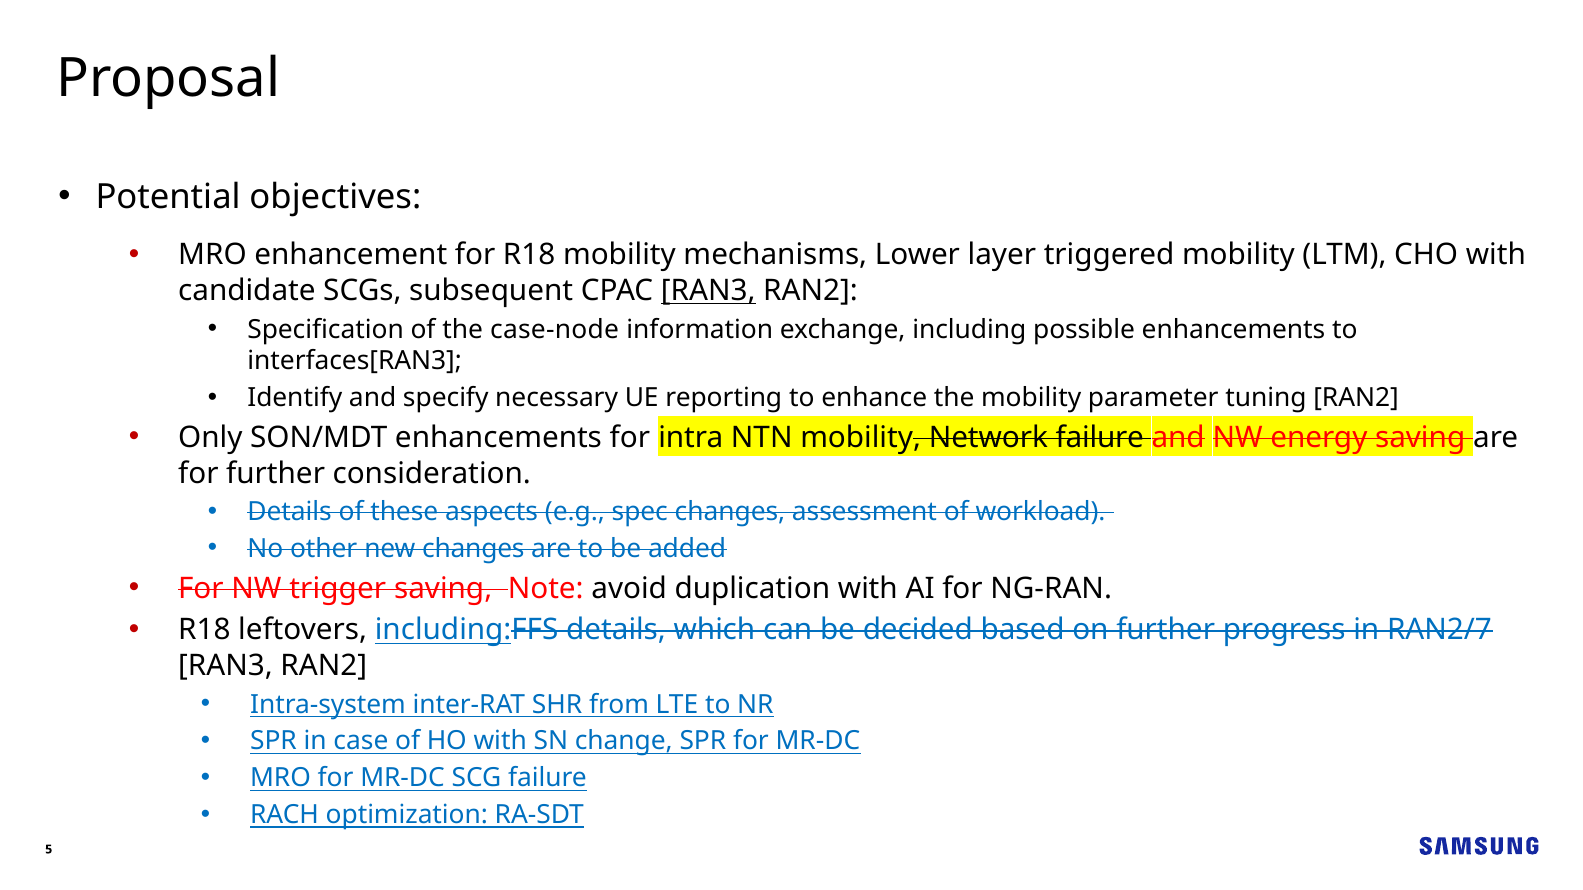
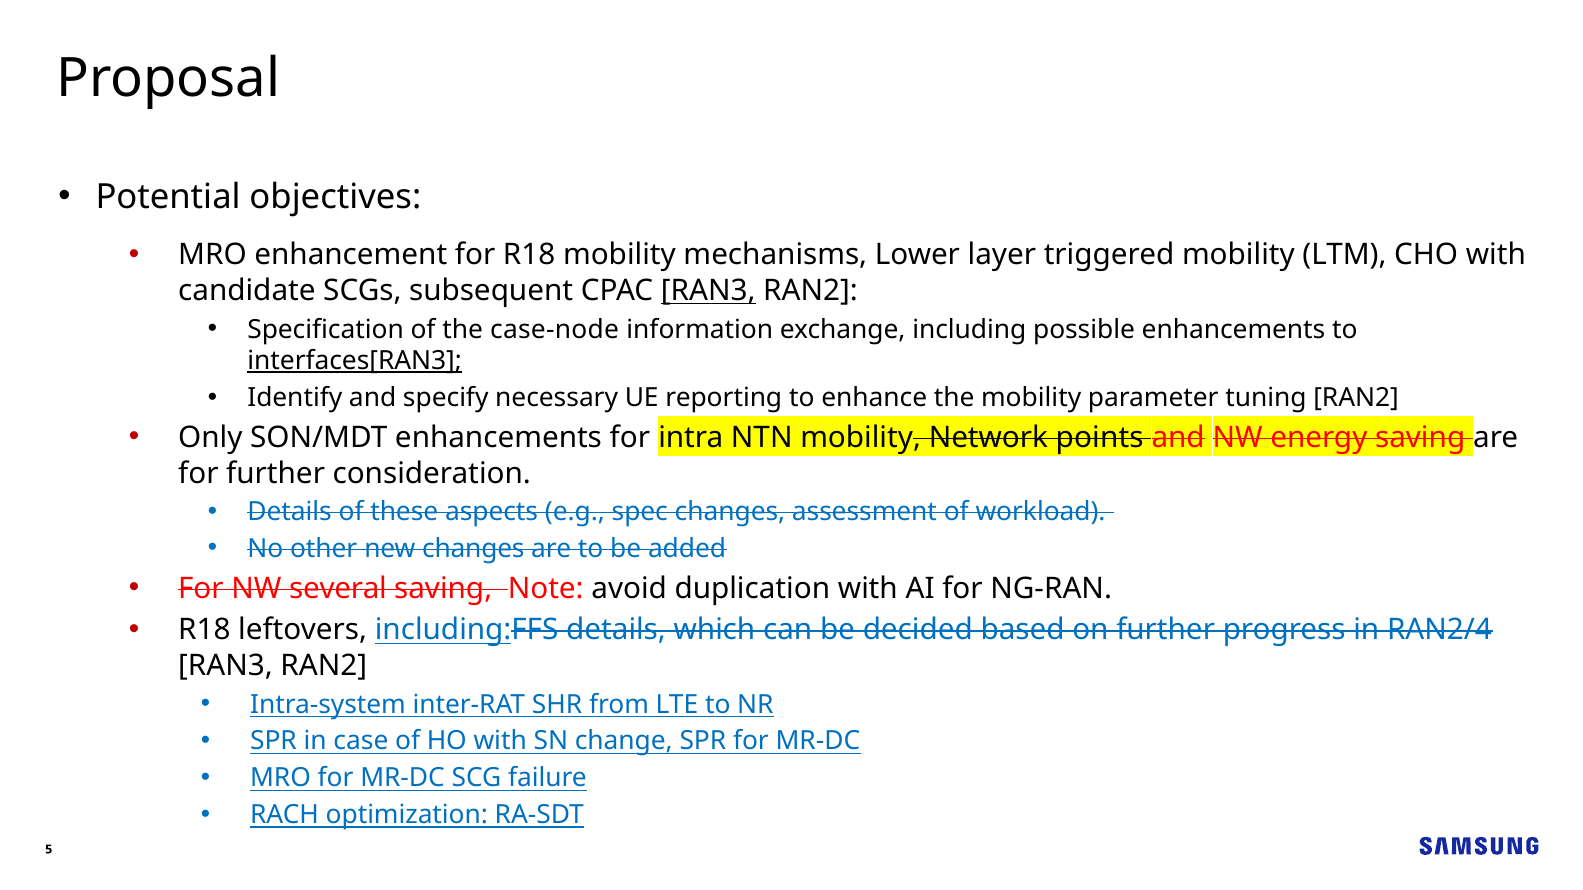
interfaces[RAN3 underline: none -> present (355, 361)
Network failure: failure -> points (1100, 438)
trigger: trigger -> several (338, 589)
RAN2/7: RAN2/7 -> RAN2/4 (1439, 630)
